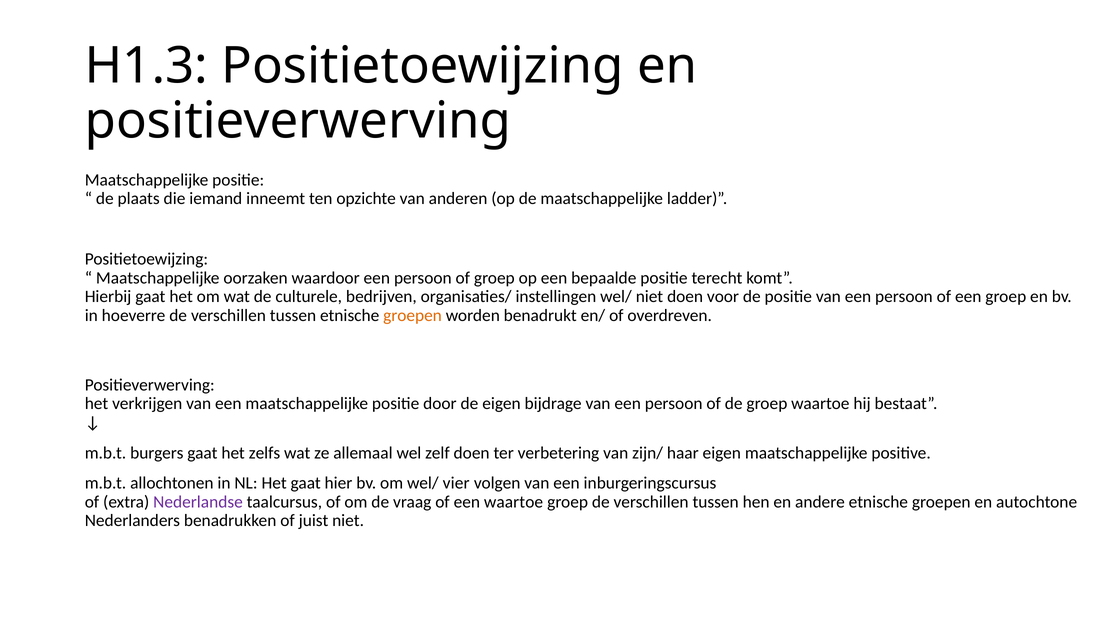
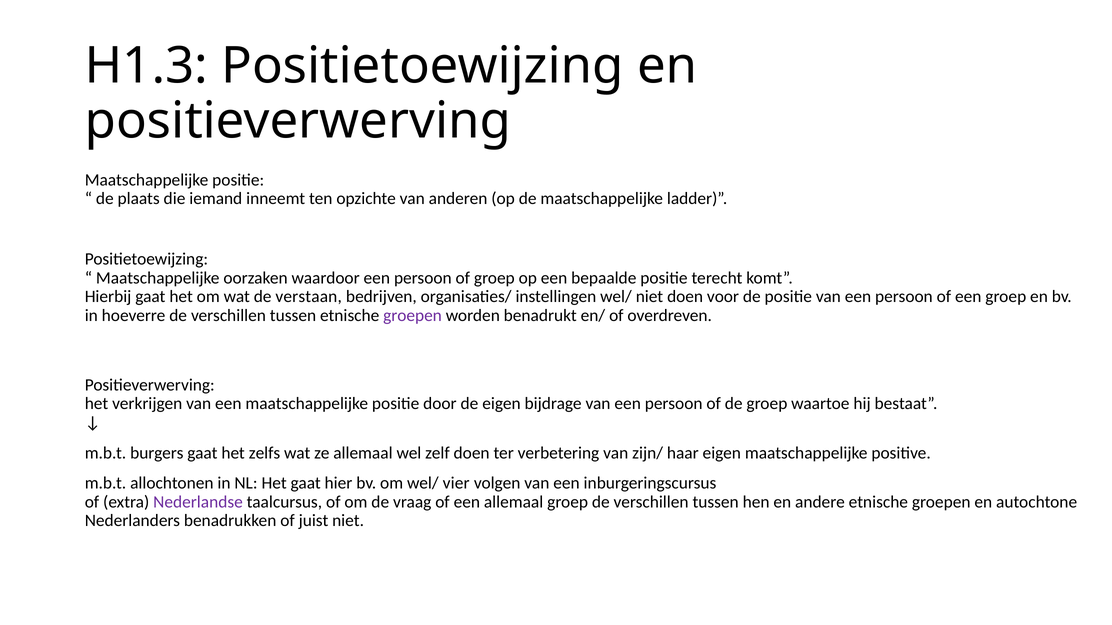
culturele: culturele -> verstaan (309, 297)
groepen colour: orange -> purple (413, 316)
een waartoe: waartoe -> allemaal (514, 502)
